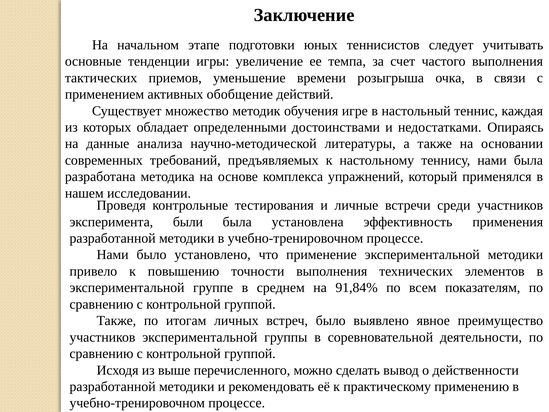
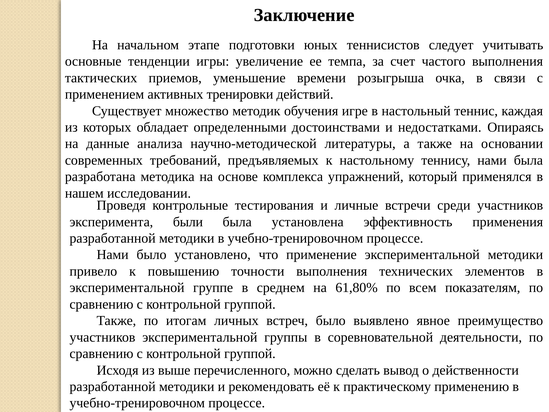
обобщение: обобщение -> тренировки (240, 94)
91,84%: 91,84% -> 61,80% (357, 288)
